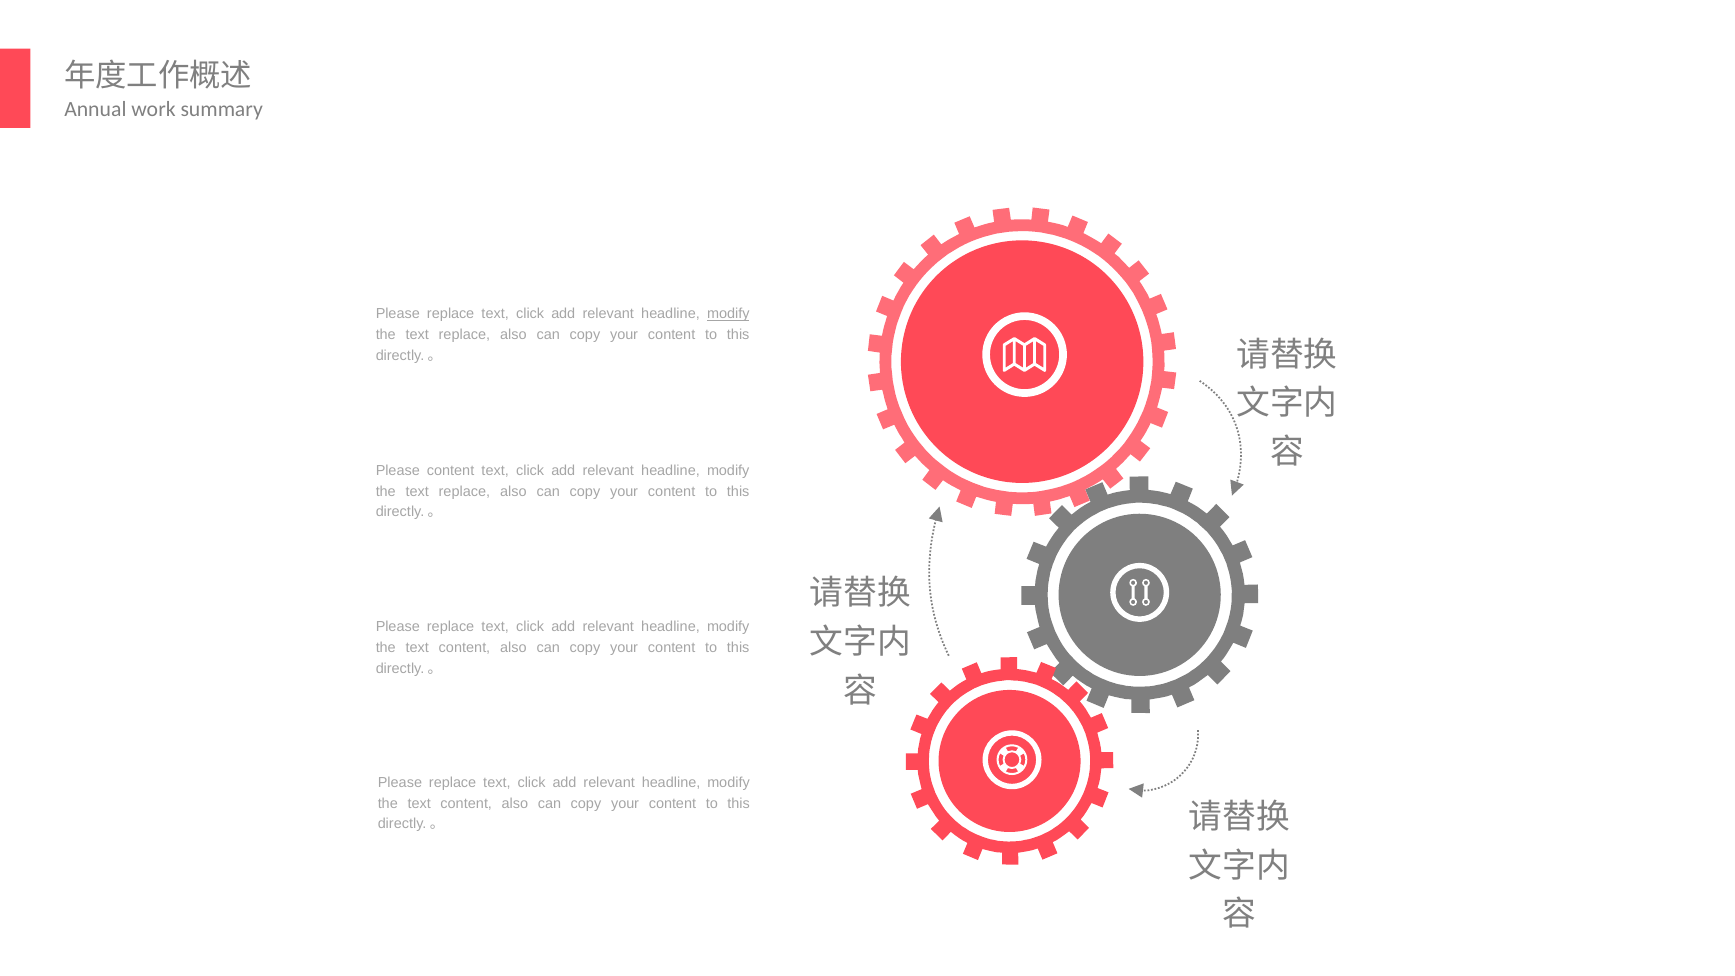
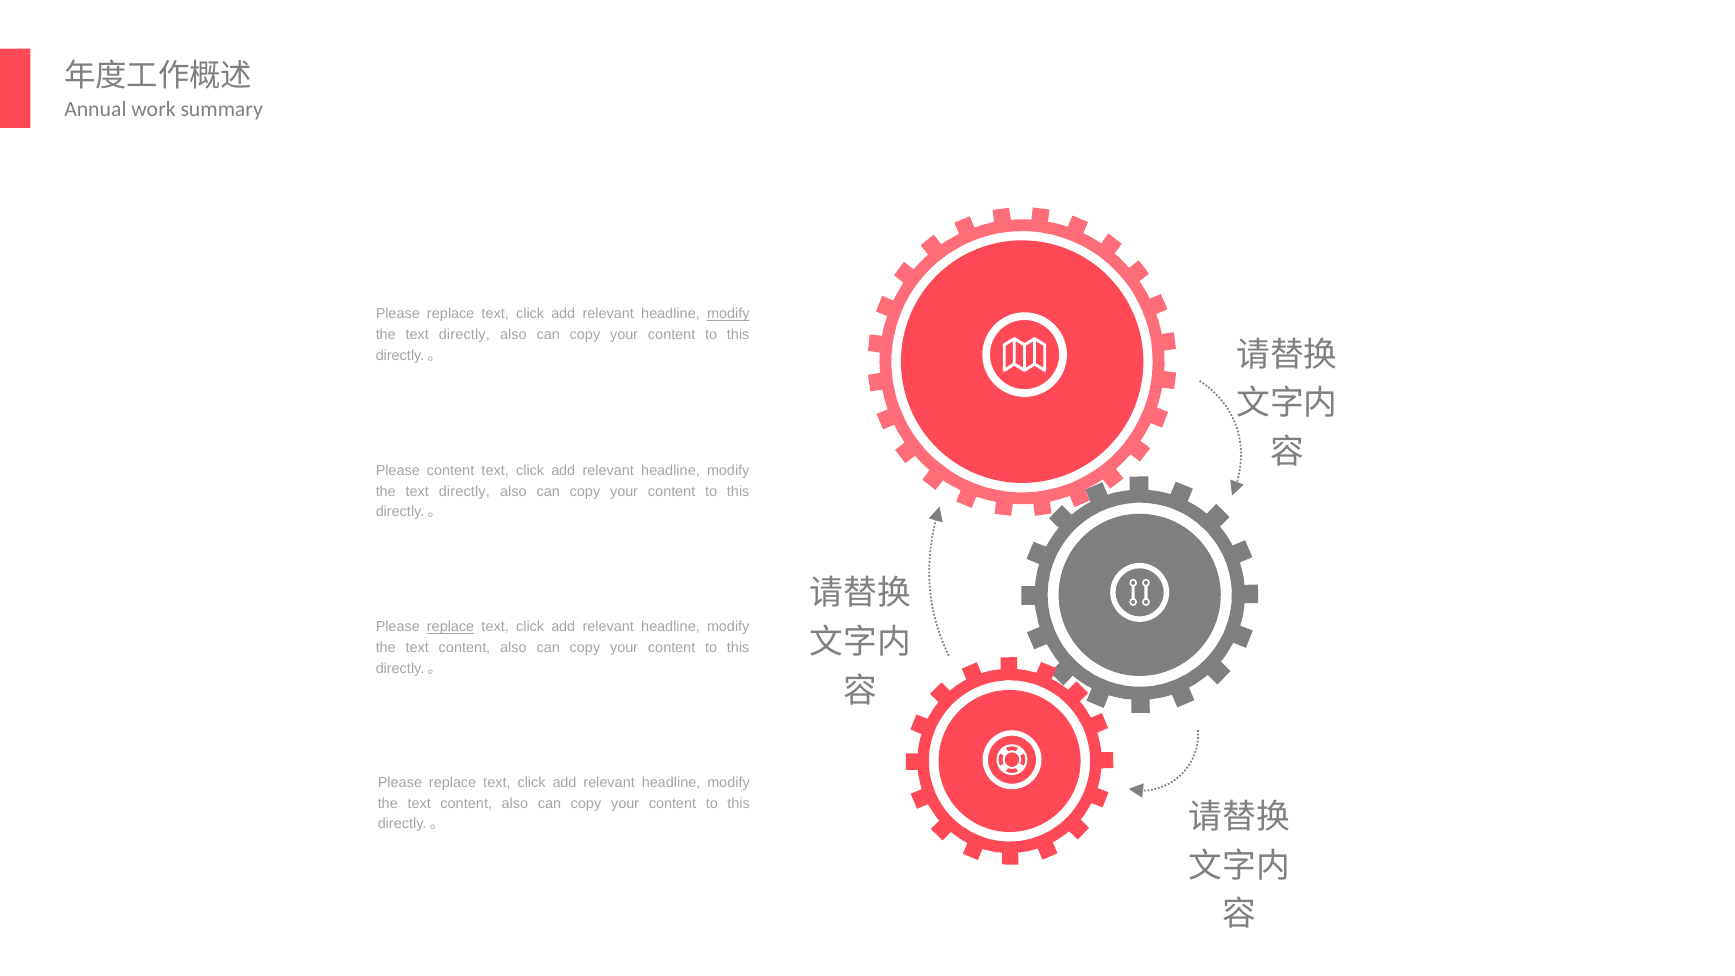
replace: replace -> directly (464, 335)
replace: replace -> directly (464, 491)
replace underline: none -> present (451, 627)
